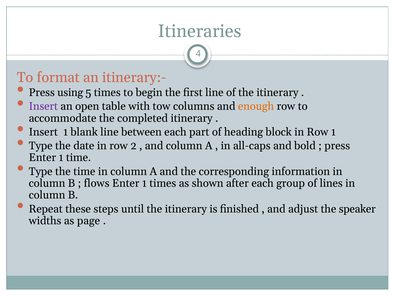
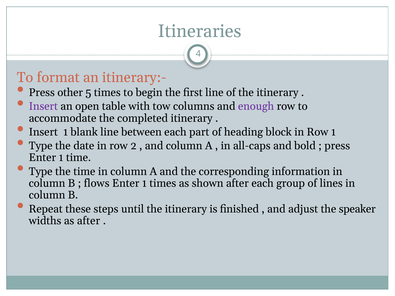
using: using -> other (70, 93)
enough colour: orange -> purple (256, 106)
as page: page -> after (89, 221)
